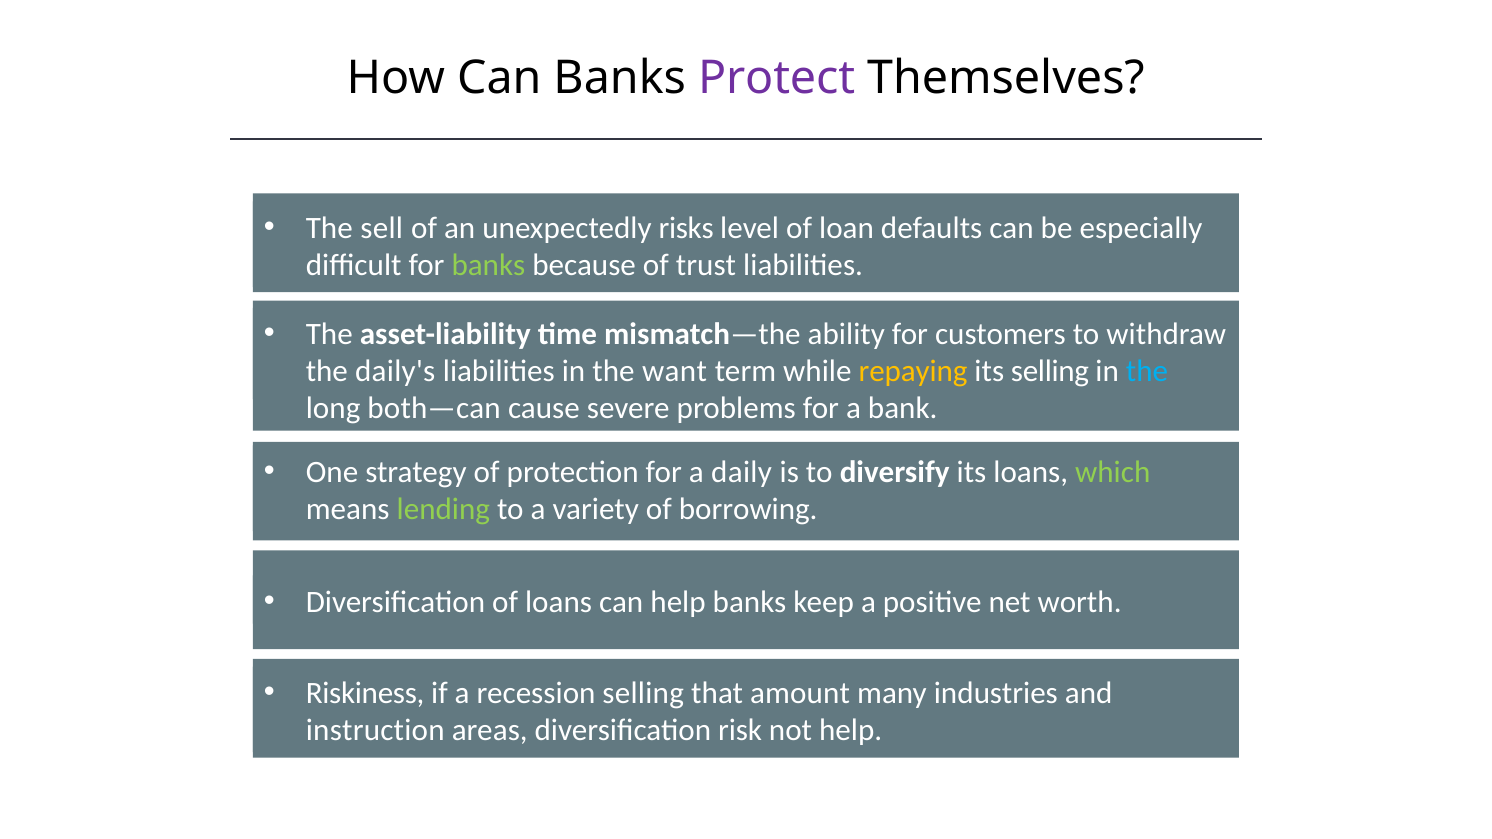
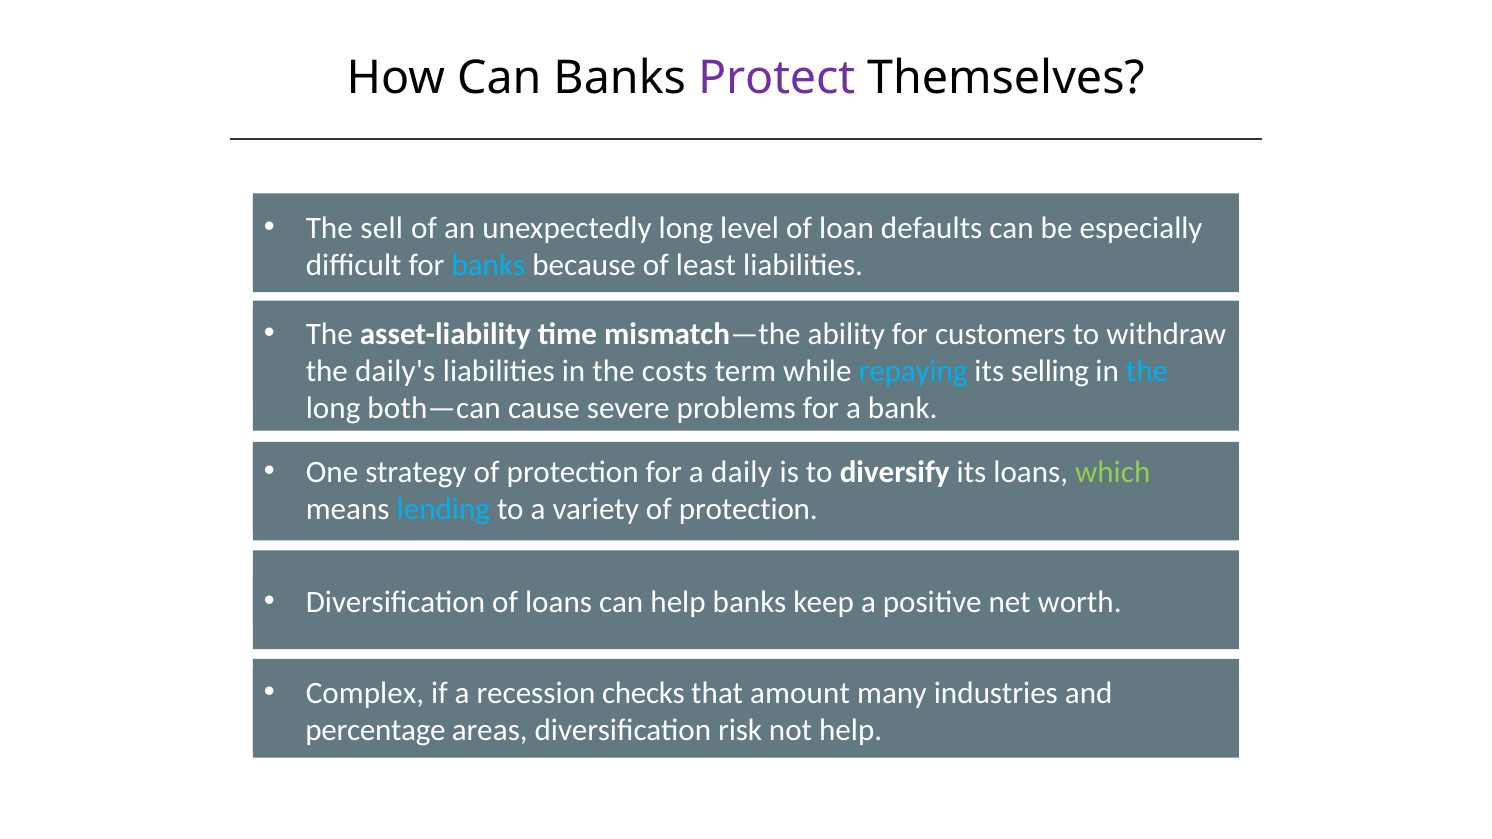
unexpectedly risks: risks -> long (686, 228)
banks colour: light green -> light blue (488, 265)
trust: trust -> least (706, 265)
want: want -> costs (675, 372)
repaying colour: yellow -> light blue (913, 372)
lending colour: light green -> light blue (443, 509)
variety of borrowing: borrowing -> protection (748, 509)
Riskiness: Riskiness -> Complex (365, 693)
recession selling: selling -> checks (643, 693)
instruction: instruction -> percentage (376, 730)
